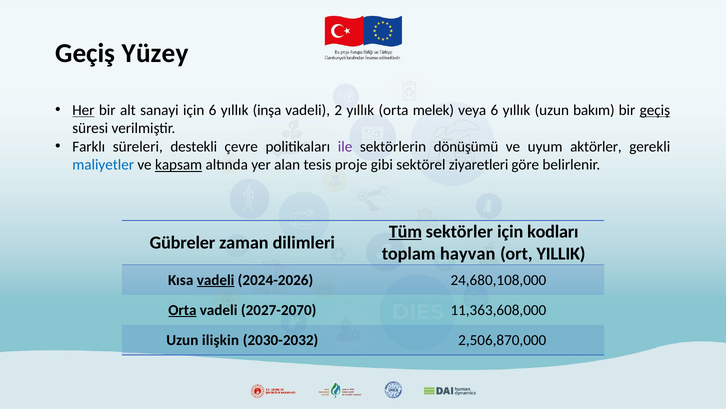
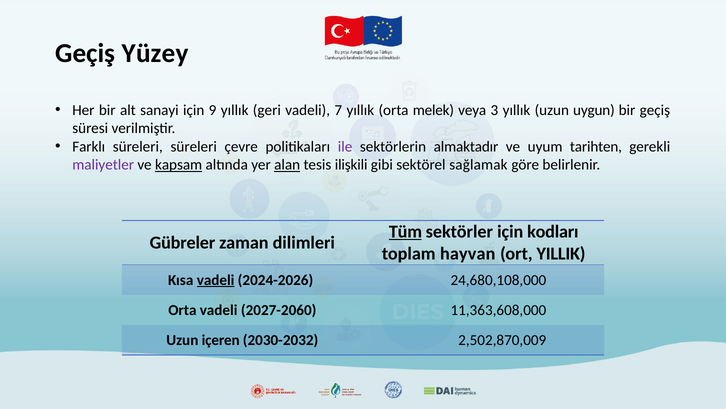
Her underline: present -> none (83, 110)
için 6: 6 -> 9 (213, 110)
inşa: inşa -> geri (267, 110)
2: 2 -> 7 (338, 110)
veya 6: 6 -> 3 (494, 110)
bakım: bakım -> uygun (594, 110)
geçiş underline: present -> none (655, 110)
süreleri destekli: destekli -> süreleri (194, 146)
dönüşümü: dönüşümü -> almaktadır (466, 146)
aktörler: aktörler -> tarihten (596, 146)
maliyetler colour: blue -> purple (103, 165)
alan underline: none -> present (287, 165)
proje: proje -> ilişkili (351, 165)
ziyaretleri: ziyaretleri -> sağlamak (478, 165)
Orta underline: present -> none (182, 310)
2027-2070: 2027-2070 -> 2027-2060 (279, 310)
ilişkin: ilişkin -> içeren (221, 340)
2,506,870,000: 2,506,870,000 -> 2,502,870,009 (502, 340)
